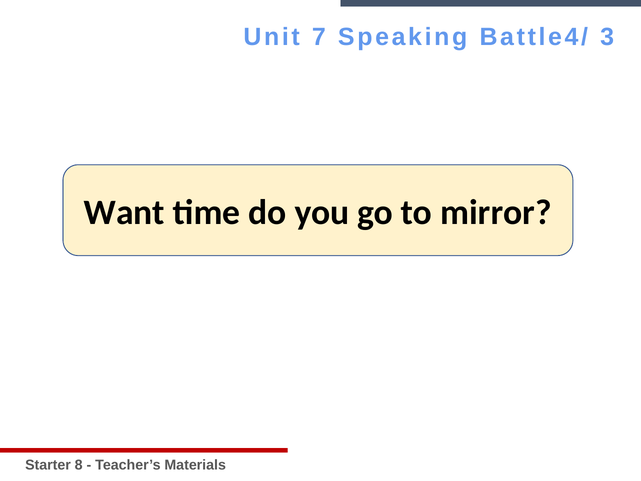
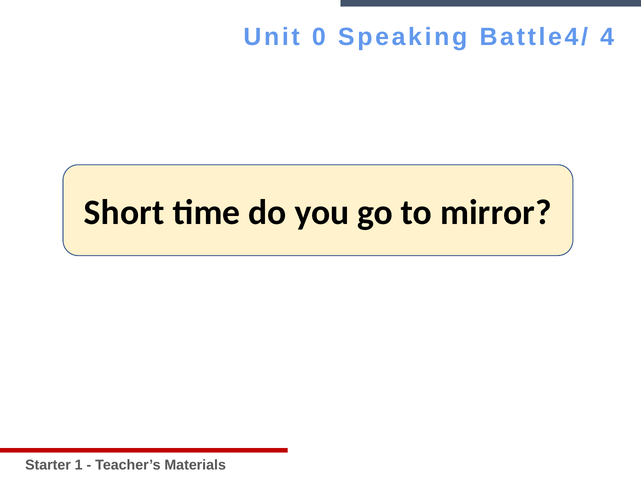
7: 7 -> 0 (319, 37)
3: 3 -> 4 (607, 37)
Want: Want -> Short (124, 213)
8: 8 -> 1 (79, 465)
